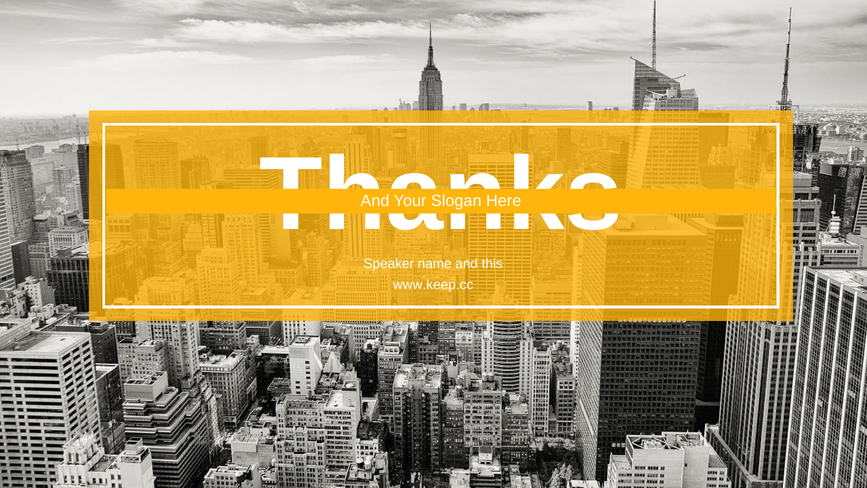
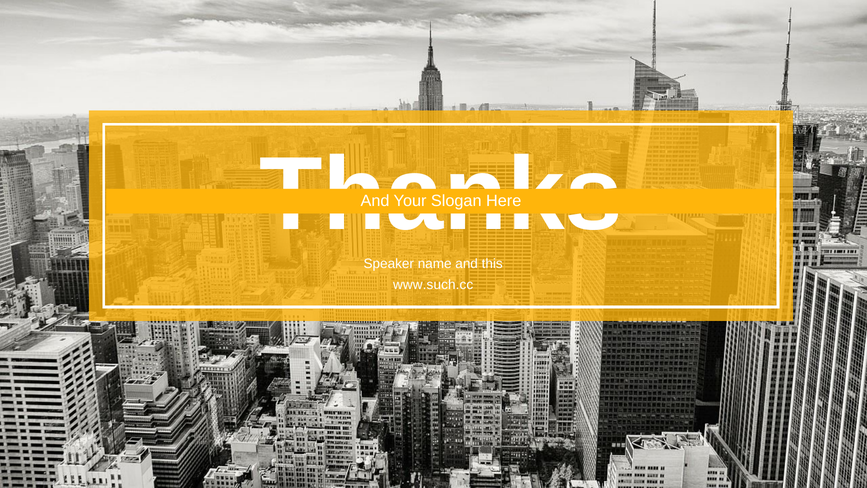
www.keep.cc: www.keep.cc -> www.such.cc (433, 285)
